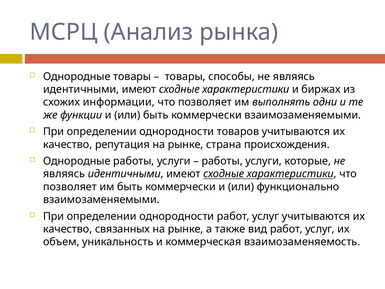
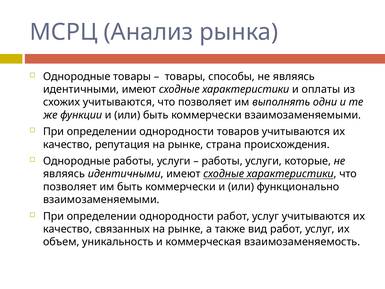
биржах: биржах -> оплаты (321, 89)
схожих информации: информации -> учитываются (119, 102)
